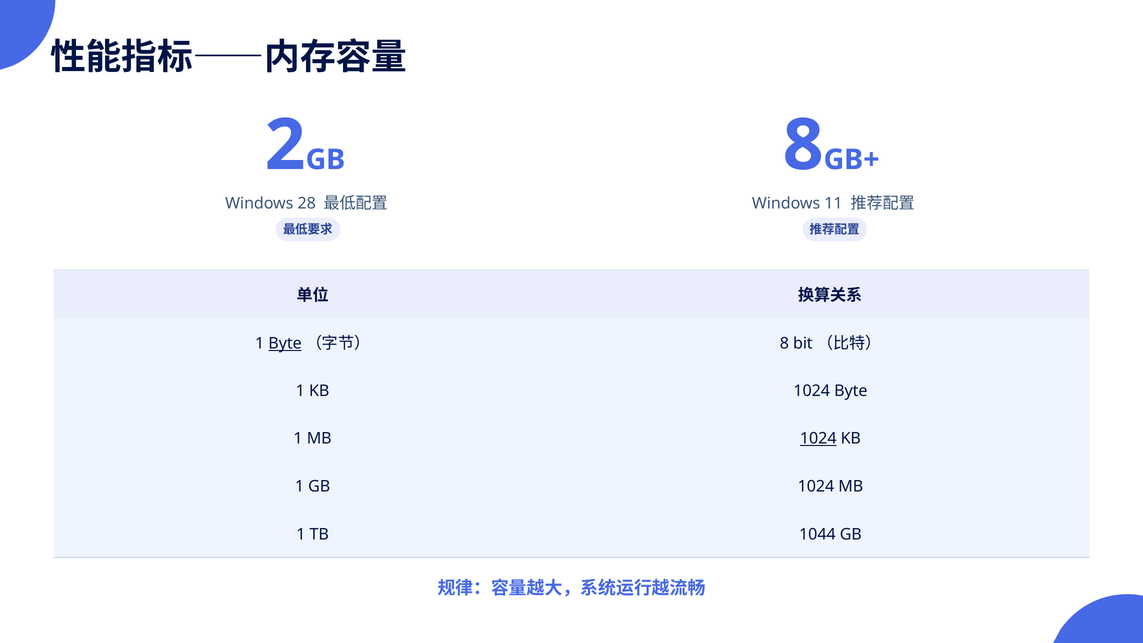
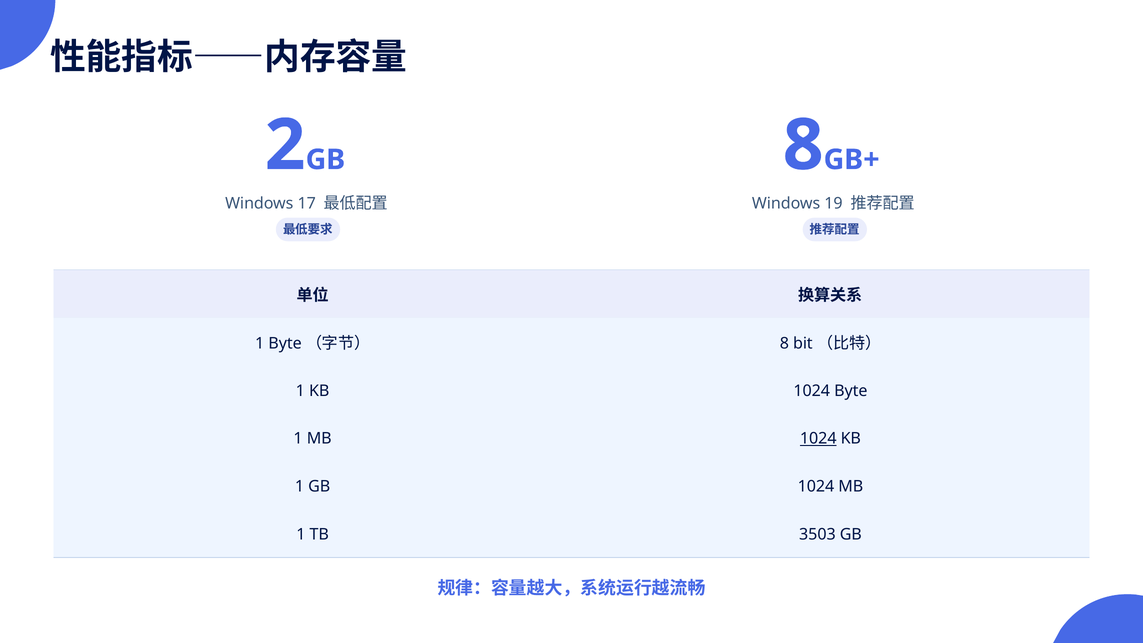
28: 28 -> 17 (307, 203)
11: 11 -> 19 (834, 203)
Byte underline: present -> none (285, 343)
1044: 1044 -> 3503 (817, 534)
